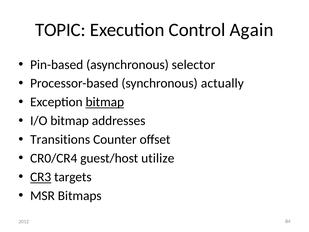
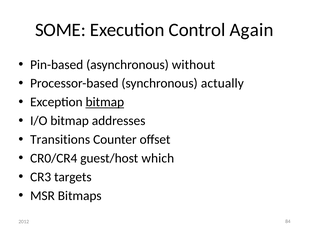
TOPIC: TOPIC -> SOME (60, 30)
selector: selector -> without (193, 65)
utilize: utilize -> which (158, 158)
CR3 underline: present -> none (41, 177)
